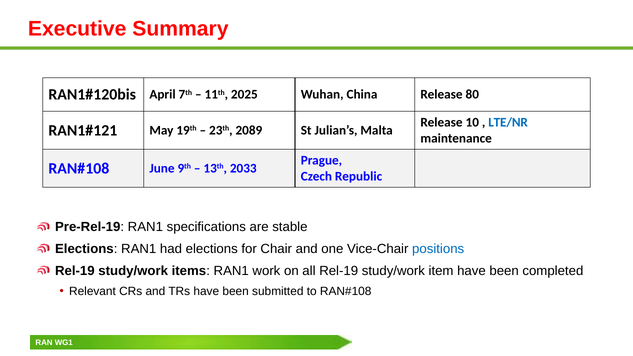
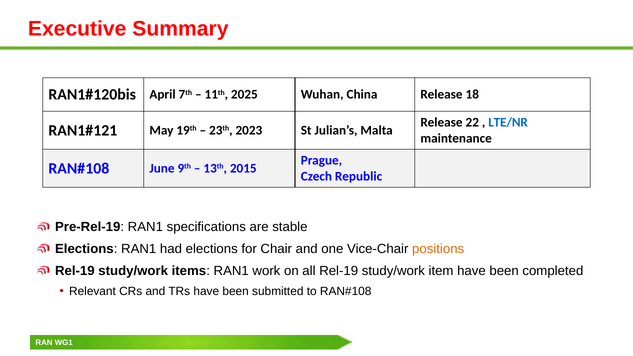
80: 80 -> 18 (472, 95)
10: 10 -> 22 (472, 122)
2089: 2089 -> 2023 (249, 130)
2033: 2033 -> 2015 (243, 168)
positions colour: blue -> orange (438, 249)
